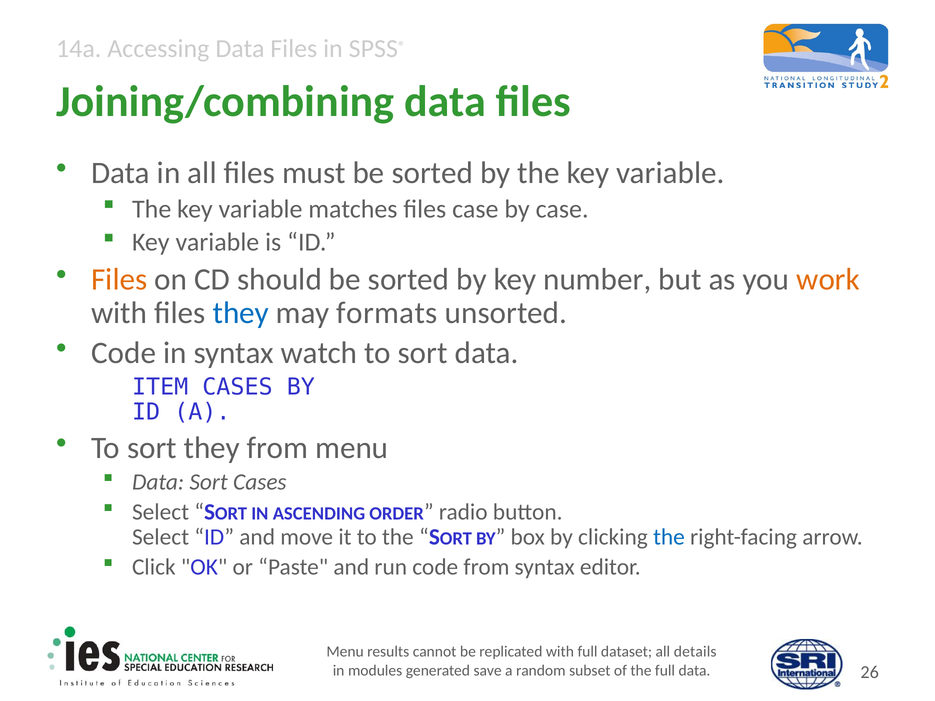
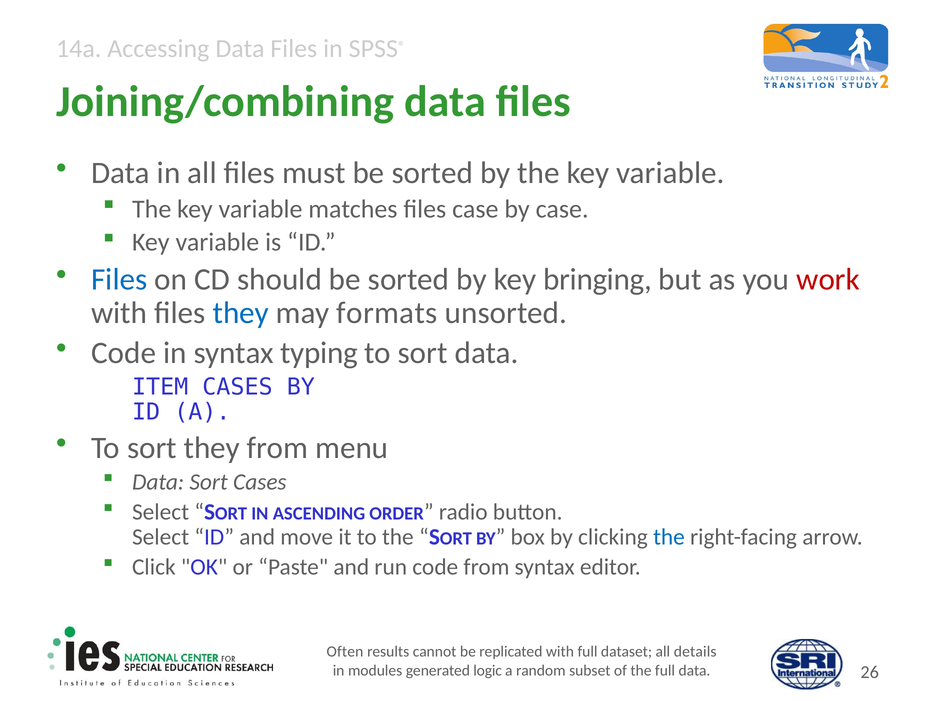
Files colour: orange -> blue (119, 279)
number: number -> bringing (597, 279)
work colour: orange -> red (828, 279)
watch: watch -> typing (319, 353)
Menu: Menu -> Often (345, 652)
save: save -> logic (488, 671)
